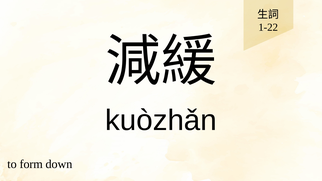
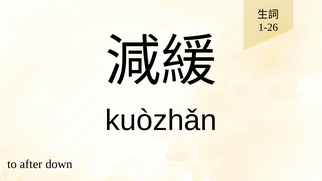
1-22: 1-22 -> 1-26 (268, 27)
form: form -> after (31, 164)
